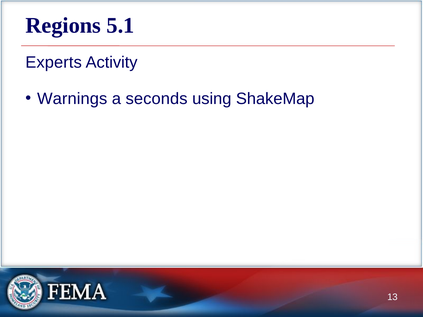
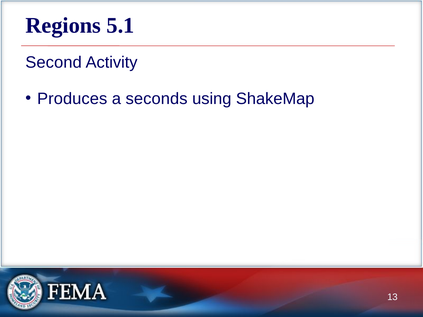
Experts: Experts -> Second (54, 63)
Warnings: Warnings -> Produces (72, 99)
